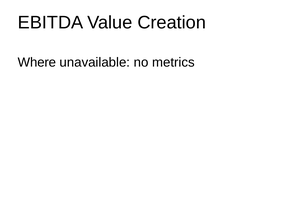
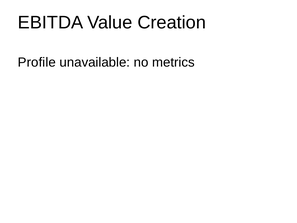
Where: Where -> Profile (37, 62)
